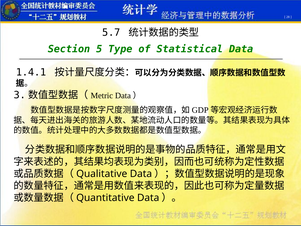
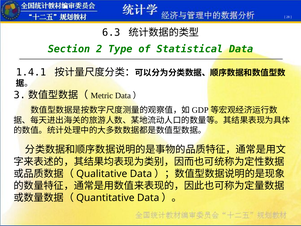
5.7: 5.7 -> 6.3 (111, 32)
5: 5 -> 2 (99, 49)
